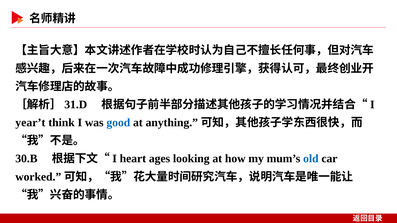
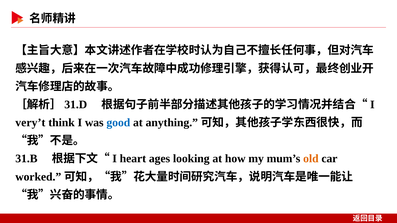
year’t: year’t -> very’t (30, 123)
30.B: 30.B -> 31.B (26, 159)
old colour: blue -> orange (311, 159)
